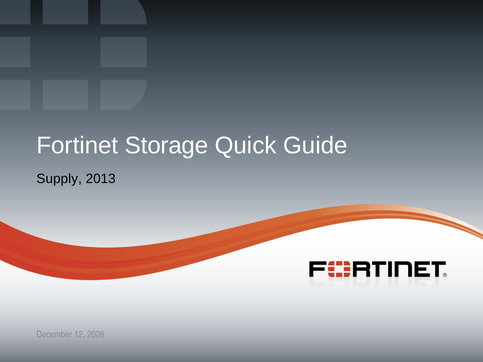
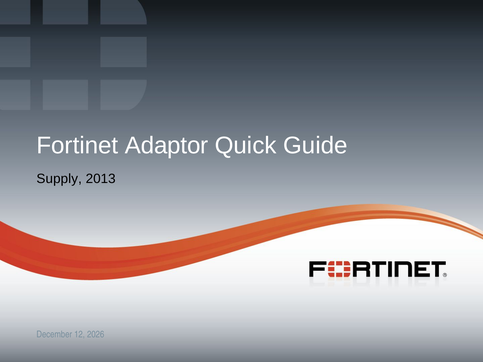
Storage: Storage -> Adaptor (167, 146)
